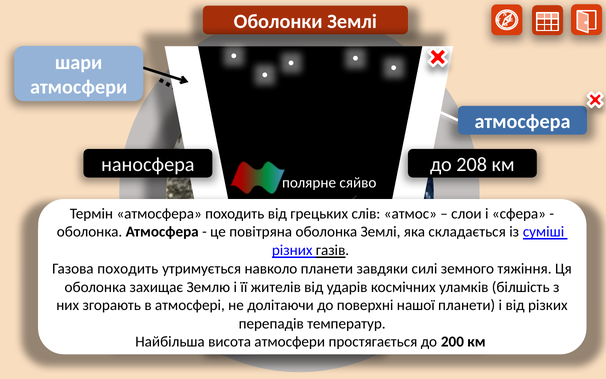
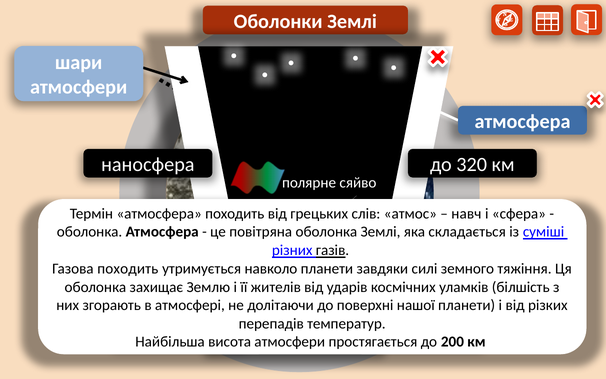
208: 208 -> 320 (472, 164)
слои: слои -> навч (466, 214)
